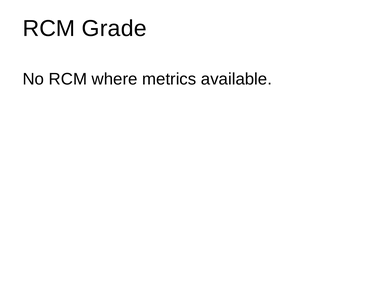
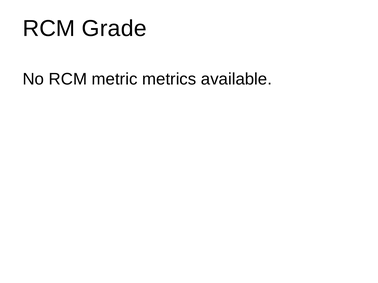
where: where -> metric (115, 79)
